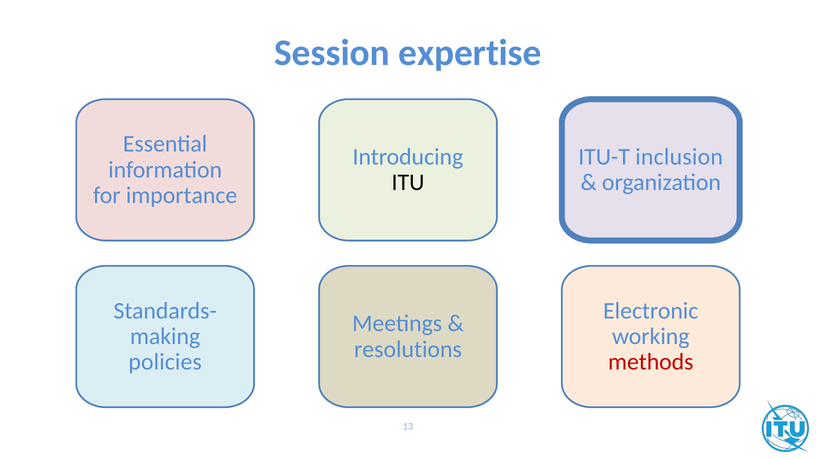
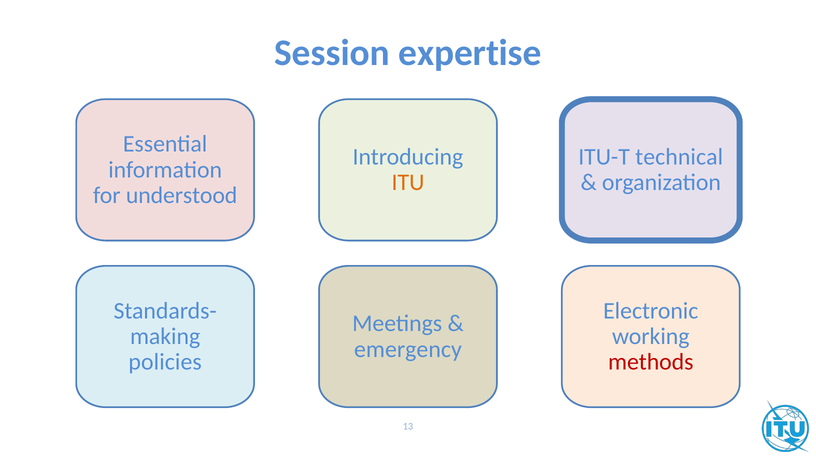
inclusion: inclusion -> technical (679, 157)
ITU colour: black -> orange (408, 183)
importance: importance -> understood (182, 195)
resolutions: resolutions -> emergency (408, 349)
